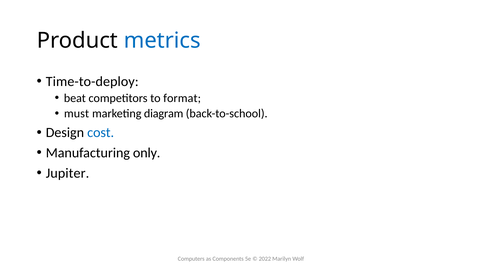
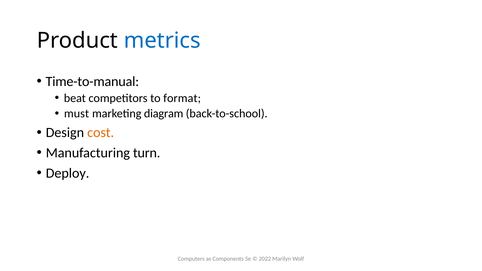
Time-to-deploy: Time-to-deploy -> Time-to-manual (92, 81)
cost colour: blue -> orange (101, 133)
only: only -> turn (147, 153)
Jupiter: Jupiter -> Deploy (68, 173)
